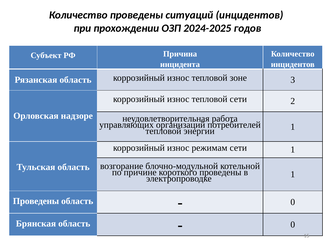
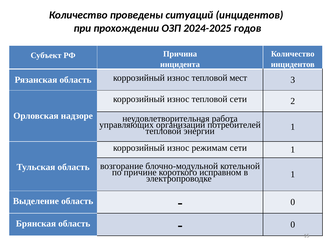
зоне: зоне -> мест (238, 78)
короткого проведены: проведены -> исправном (220, 172)
Проведены: Проведены -> Выделение (36, 201)
